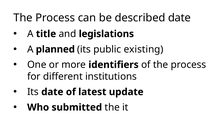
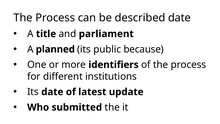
legislations: legislations -> parliament (106, 34)
existing: existing -> because (144, 49)
